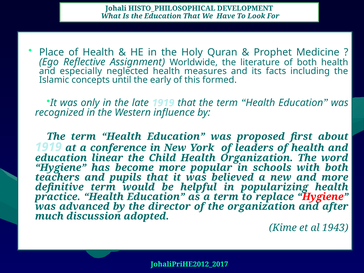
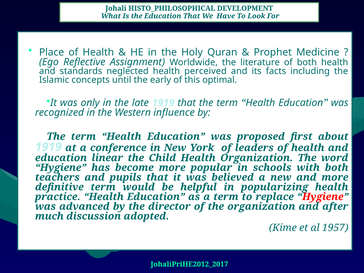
especially: especially -> standards (81, 71)
measures: measures -> perceived (205, 71)
formed: formed -> optimal (220, 80)
1943: 1943 -> 1957 (335, 228)
